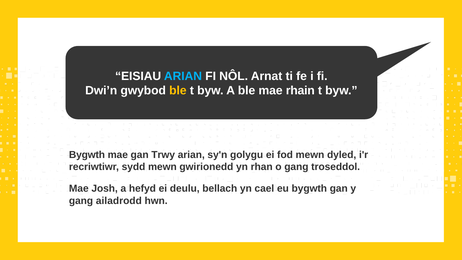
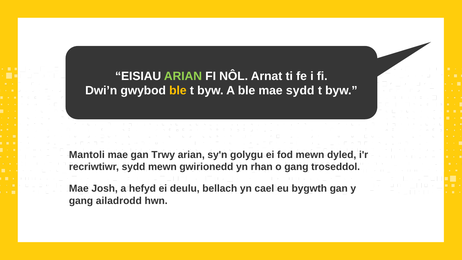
ARIAN colour: light blue -> light green (183, 76)
mae rhain: rhain -> sydd (300, 91)
Bygwth: Bygwth -> Mantoli (87, 155)
